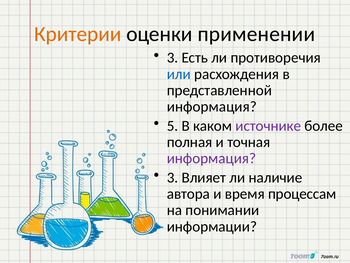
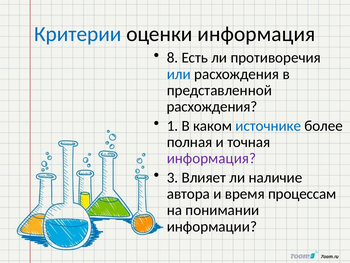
Критерии colour: orange -> blue (78, 34)
оценки применении: применении -> информация (256, 34)
3: 3 -> 8 (173, 58)
информация: информация -> расхождения (212, 107)
5: 5 -> 1 (173, 126)
источнике colour: purple -> blue (268, 126)
